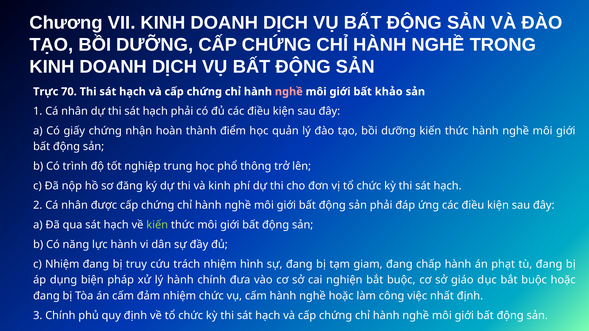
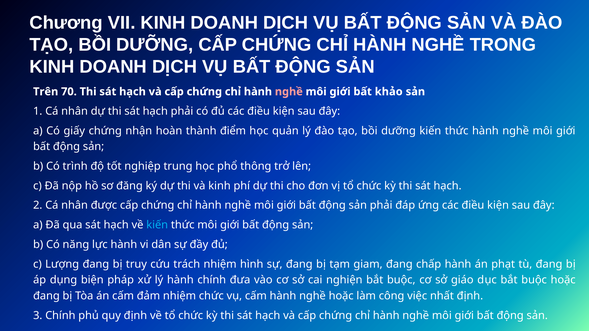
Trực: Trực -> Trên (46, 92)
kiến colour: light green -> light blue (157, 225)
c Nhiệm: Nhiệm -> Lượng (62, 264)
